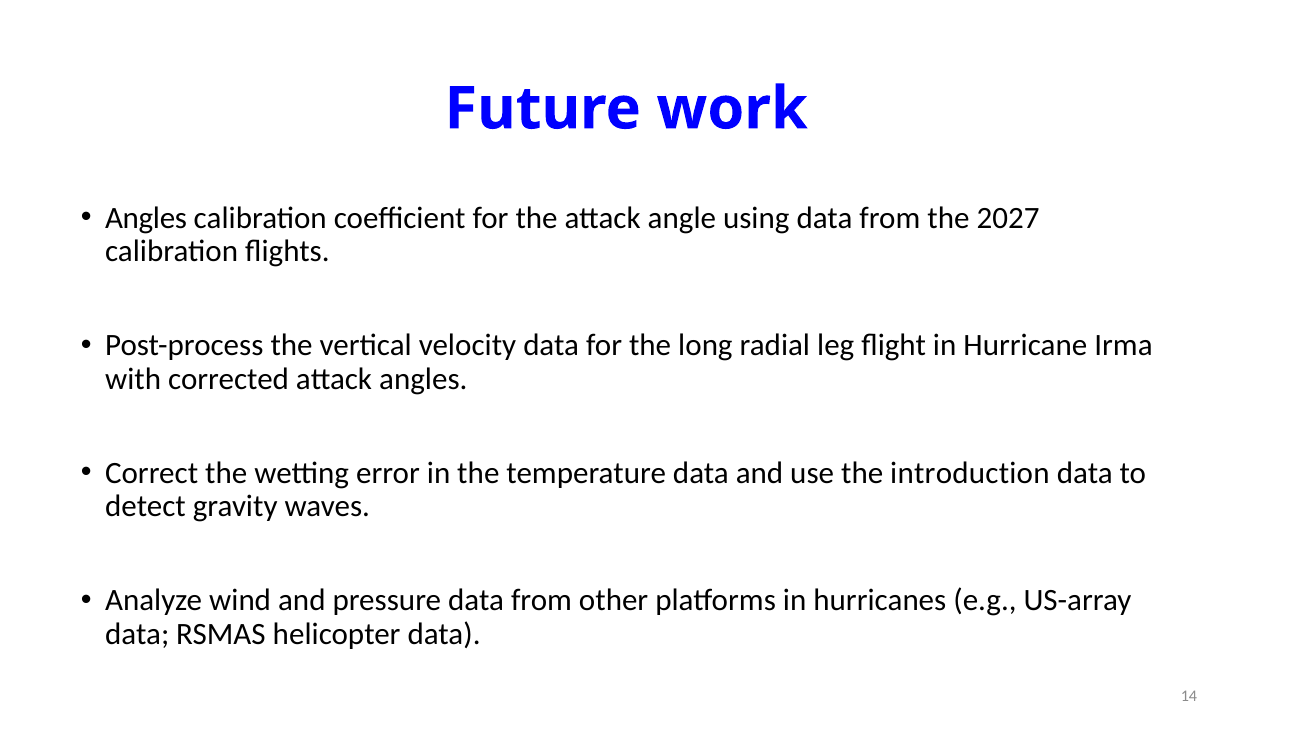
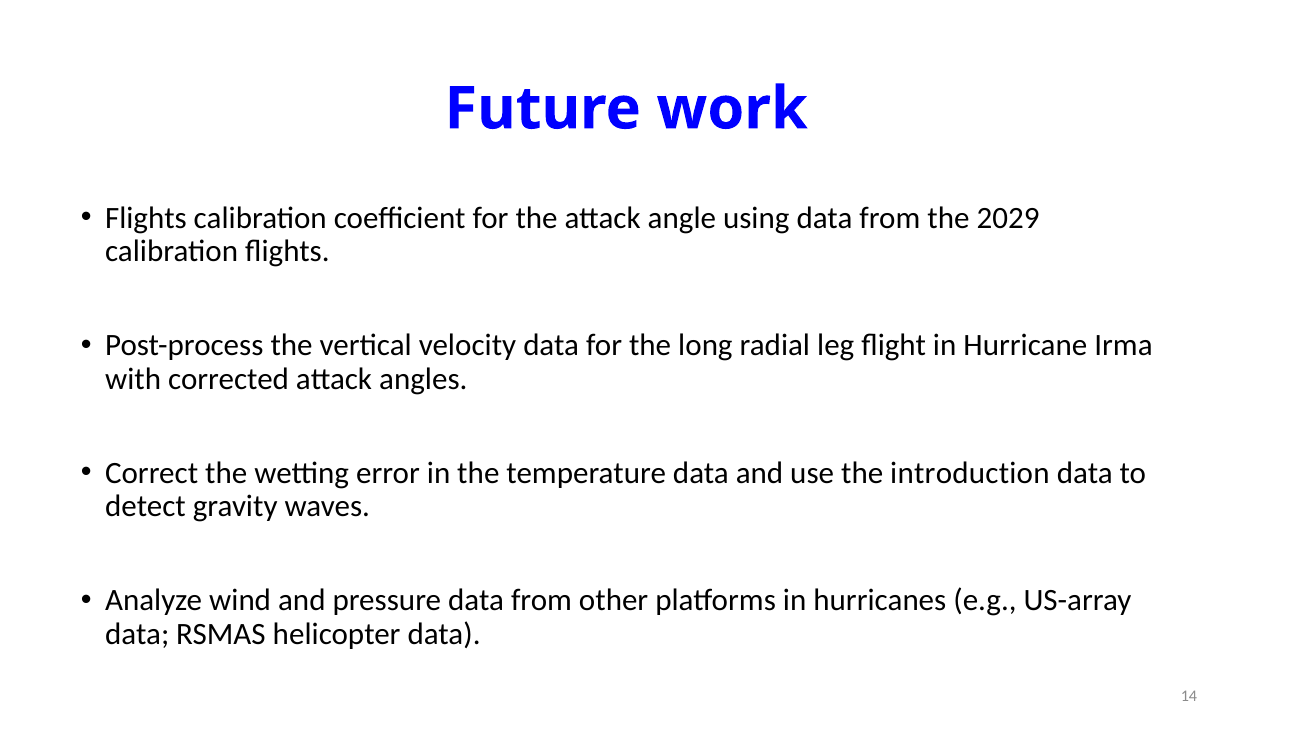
Angles: Angles -> Flights (146, 218)
2027: 2027 -> 2029 (1008, 218)
